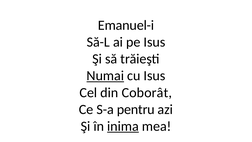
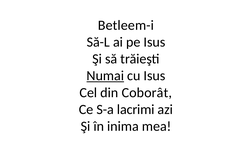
Emanuel-i: Emanuel-i -> Betleem-i (126, 25)
pentru: pentru -> lacrimi (136, 109)
inima underline: present -> none (123, 126)
